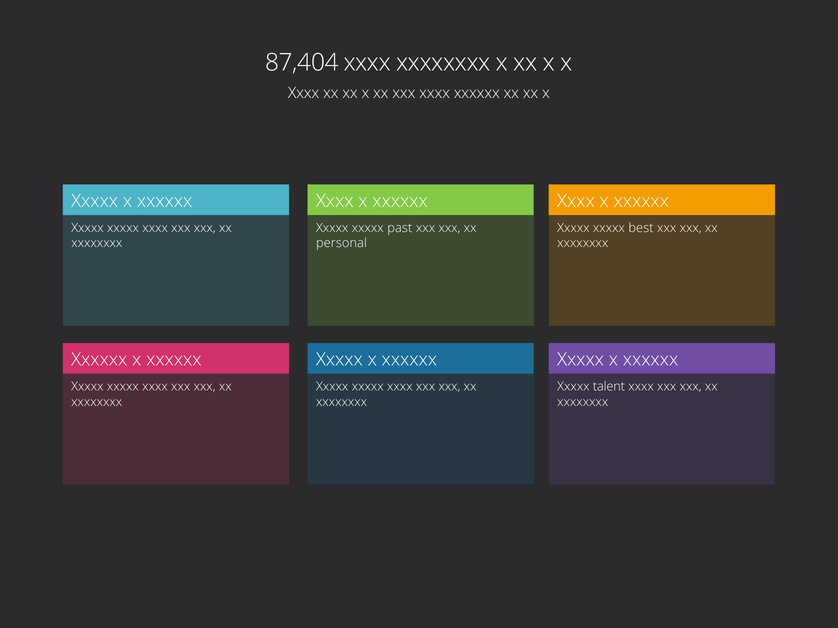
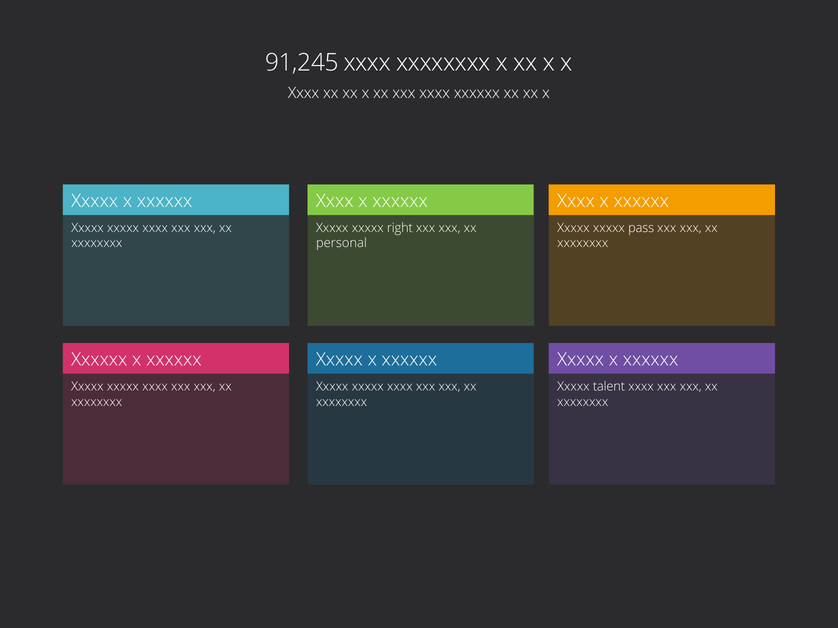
87,404: 87,404 -> 91,245 (302, 63)
past: past -> right (400, 228)
best: best -> pass (641, 228)
